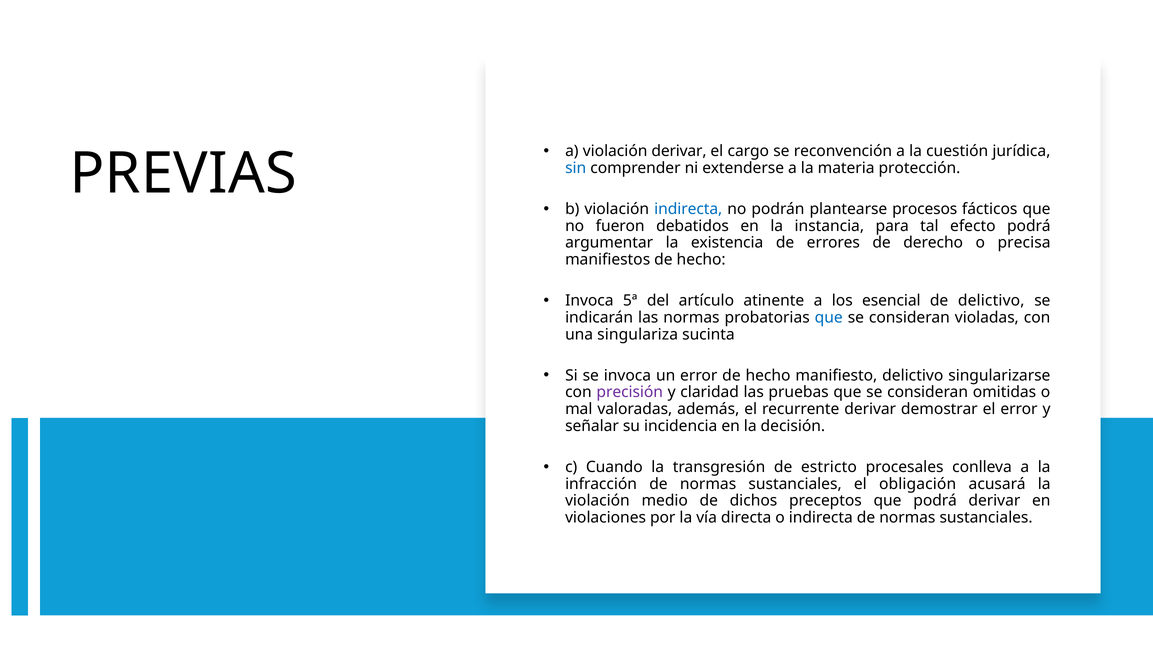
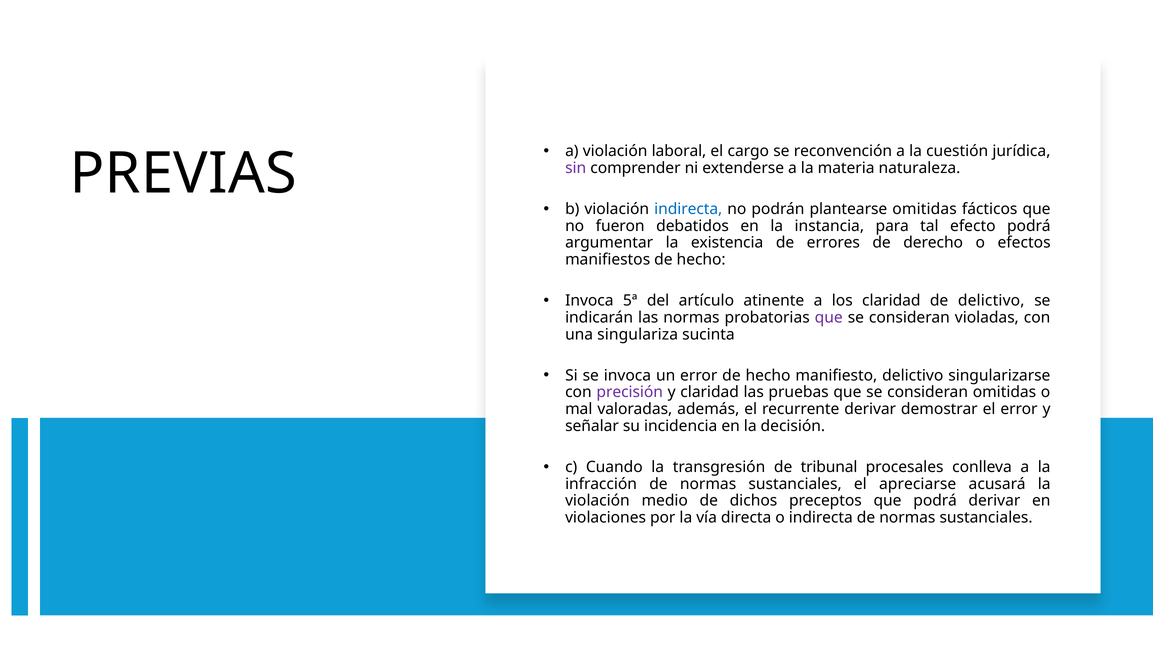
violación derivar: derivar -> laboral (679, 151)
sin colour: blue -> purple (576, 168)
protección: protección -> naturaleza (919, 168)
plantearse procesos: procesos -> omitidas (925, 209)
precisa: precisa -> efectos (1024, 243)
los esencial: esencial -> claridad (891, 300)
que colour: blue -> purple (829, 317)
estricto: estricto -> tribunal (829, 467)
obligación: obligación -> apreciarse (918, 484)
